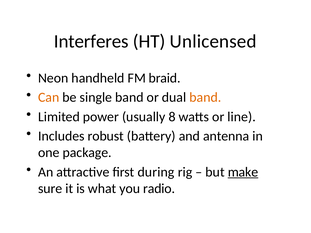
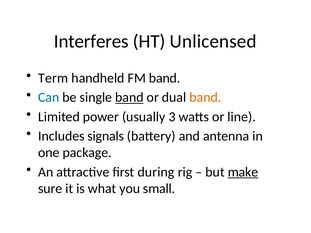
Neon: Neon -> Term (53, 78)
FM braid: braid -> band (165, 78)
Can colour: orange -> blue (49, 98)
band underline: none -> present (129, 98)
8: 8 -> 3 (172, 117)
robust: robust -> signals (106, 136)
radio: radio -> small (159, 189)
